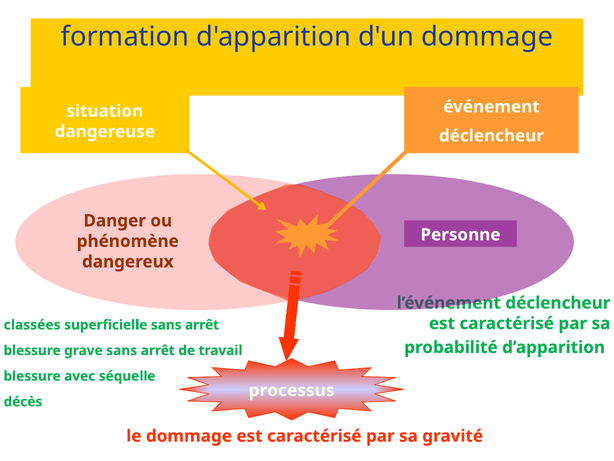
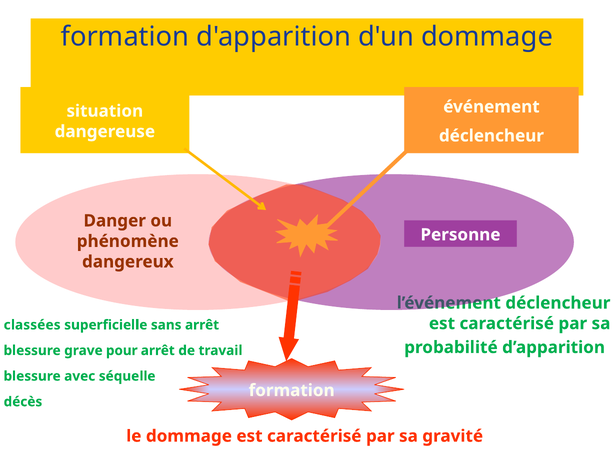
grave sans: sans -> pour (122, 350)
processus: processus -> formation (292, 390)
